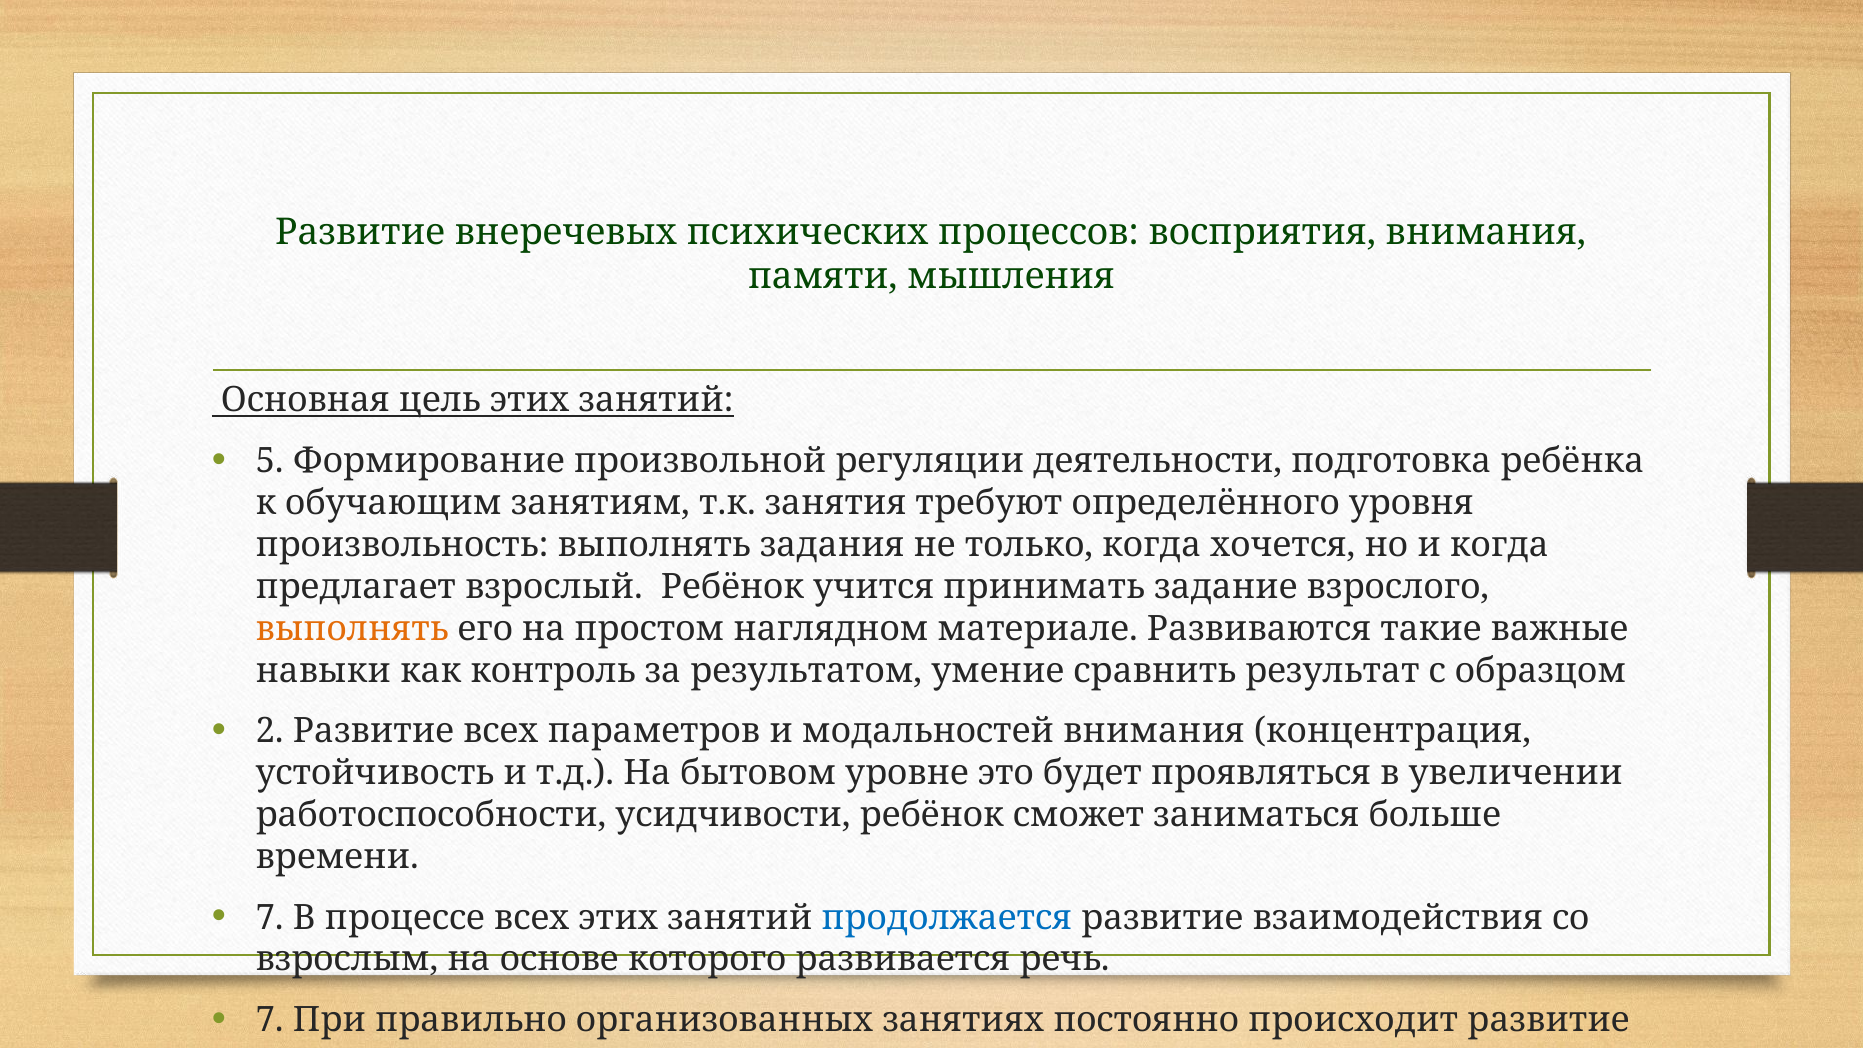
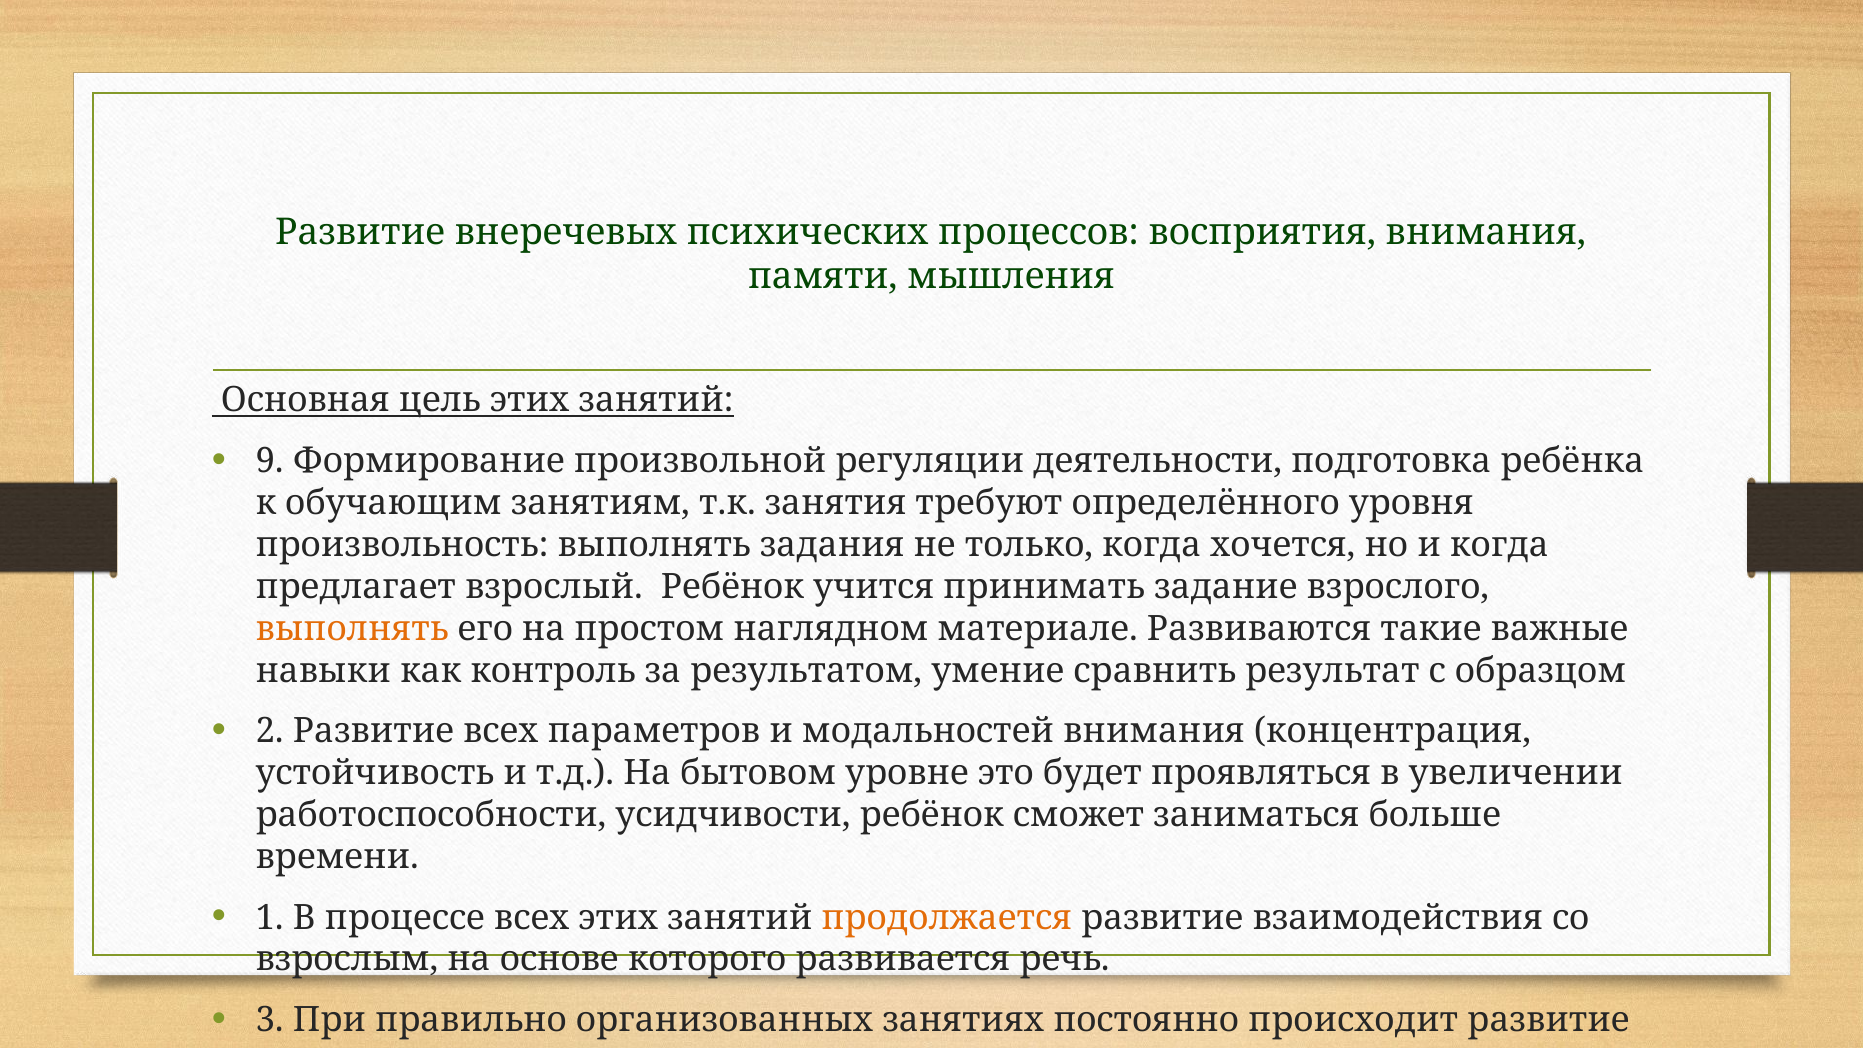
5: 5 -> 9 (270, 461)
7: 7 -> 1 (270, 917)
продолжается colour: blue -> orange (947, 917)
7: 7 -> 3 (270, 1020)
